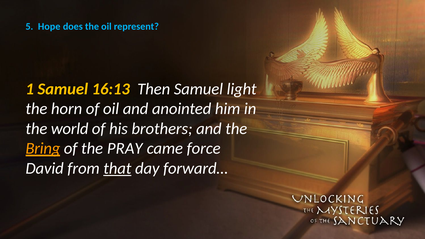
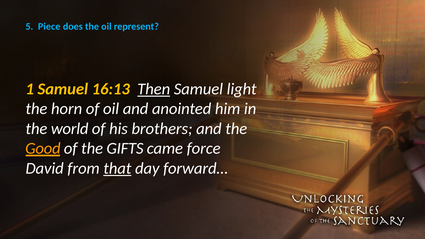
Hope: Hope -> Piece (49, 27)
Then underline: none -> present (154, 89)
Bring: Bring -> Good (43, 149)
PRAY: PRAY -> GIFTS (125, 149)
